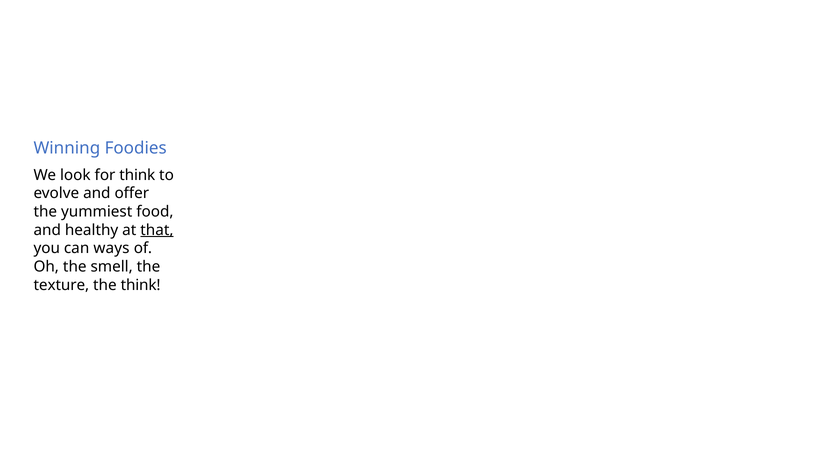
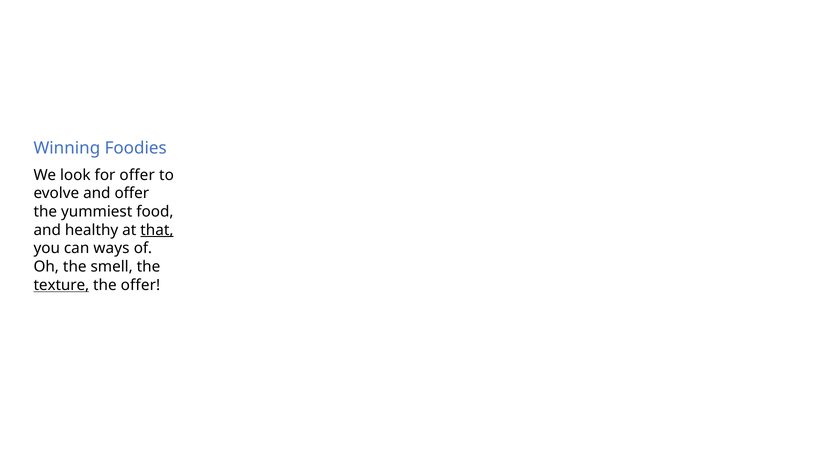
for think: think -> offer (137, 175)
texture underline: none -> present (61, 285)
the think: think -> offer (140, 285)
